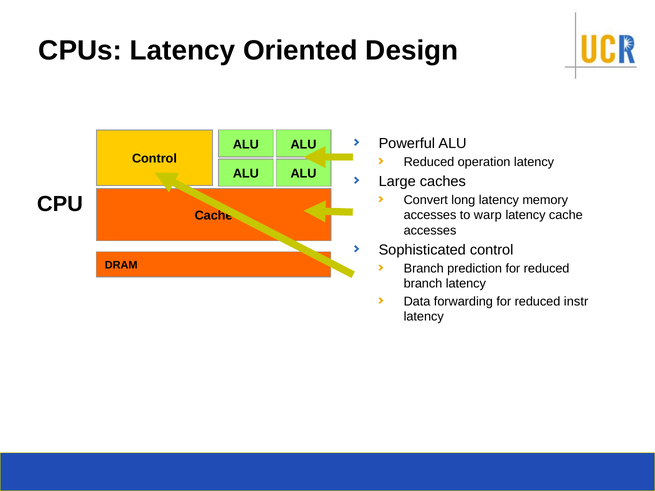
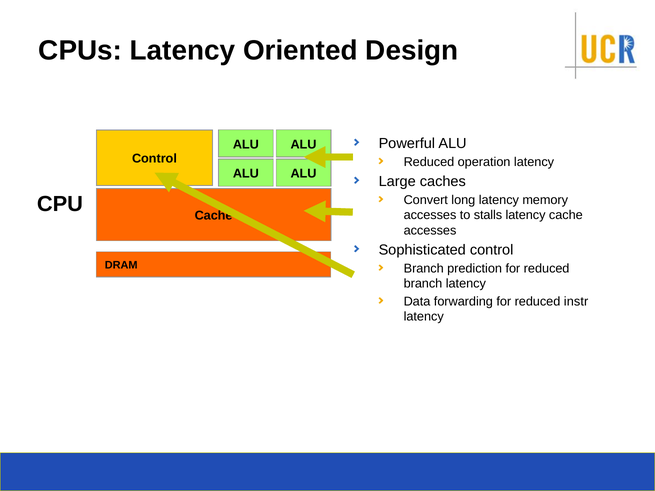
warp: warp -> stalls (488, 215)
